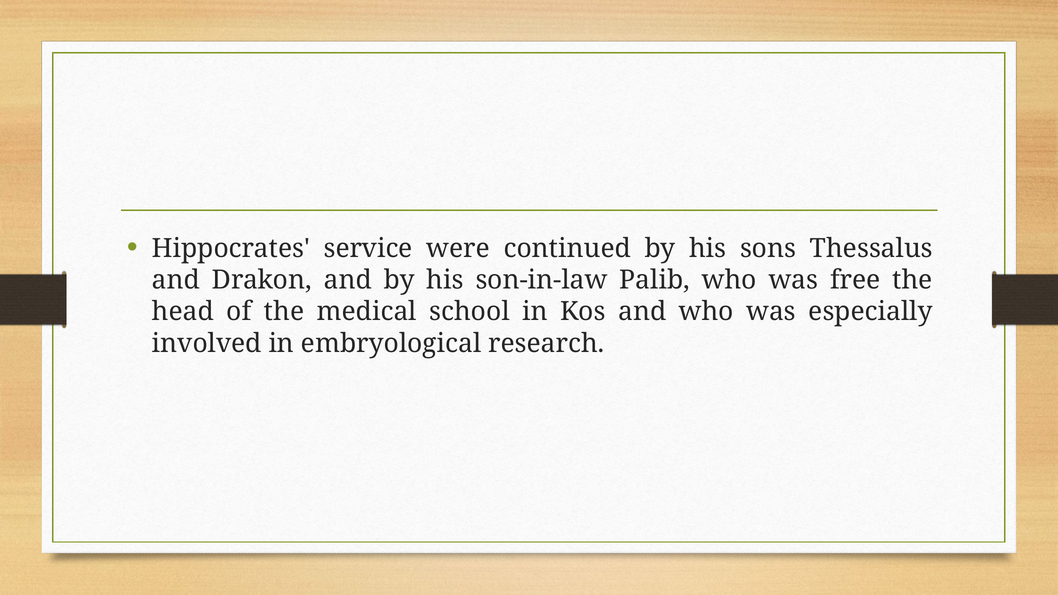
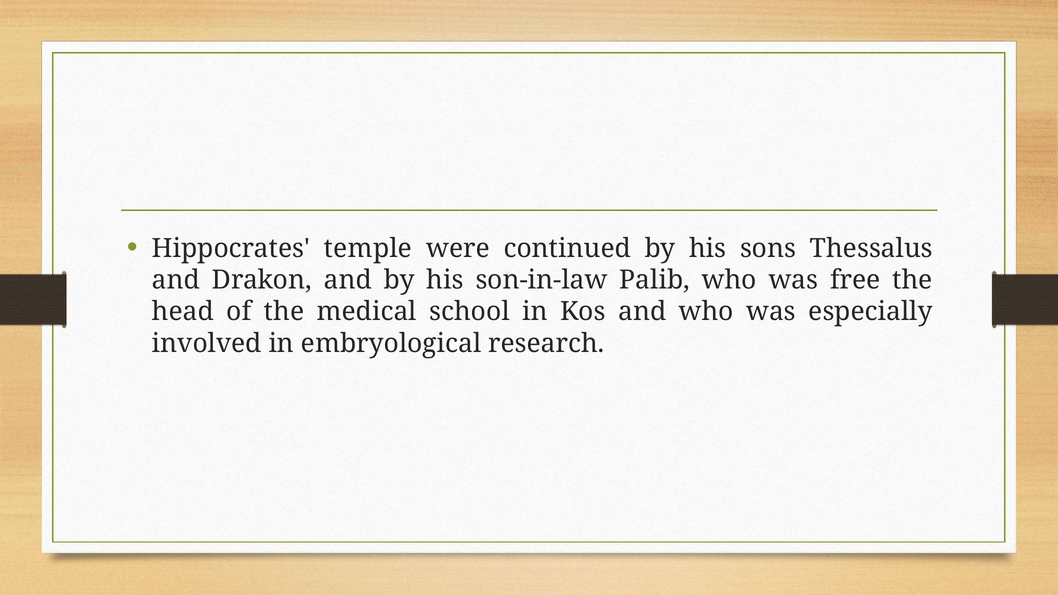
service: service -> temple (368, 248)
